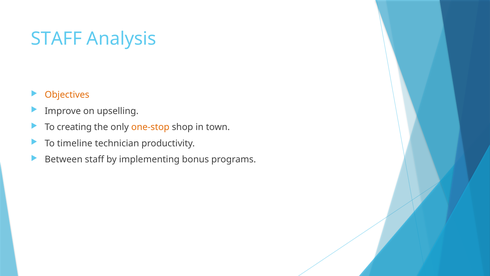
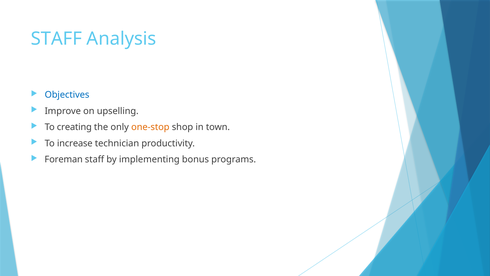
Objectives colour: orange -> blue (67, 95)
timeline: timeline -> increase (75, 143)
Between: Between -> Foreman (64, 159)
